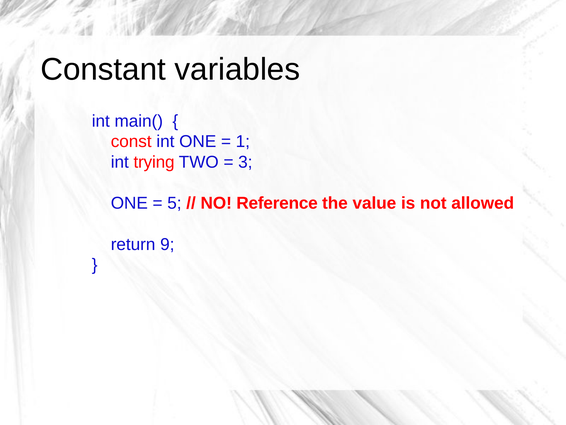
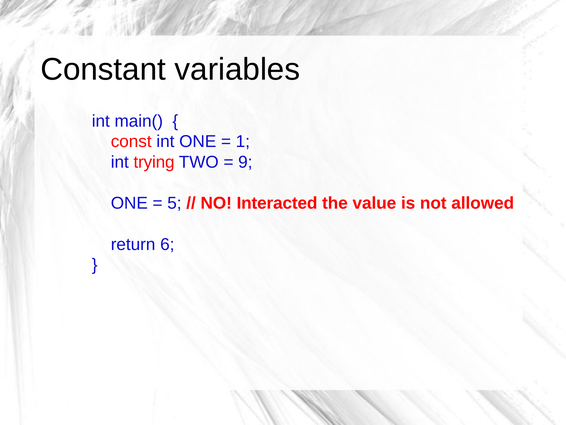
3: 3 -> 9 (245, 162)
Reference: Reference -> Interacted (277, 203)
9: 9 -> 6 (167, 244)
